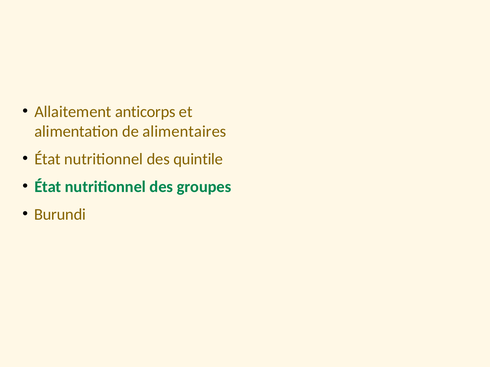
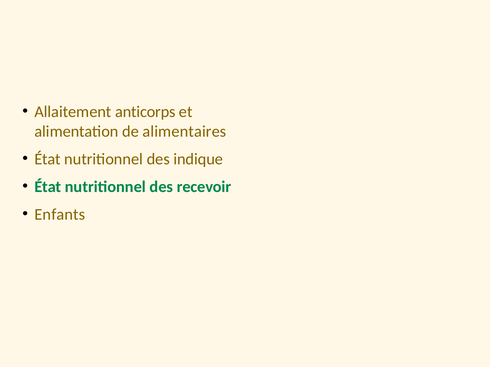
quintile: quintile -> indique (198, 159)
groupes: groupes -> recevoir (204, 187)
Burundi: Burundi -> Enfants (60, 215)
